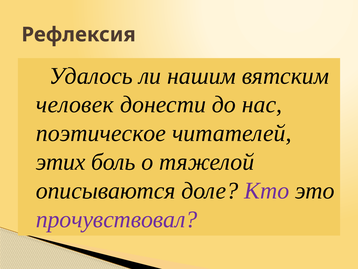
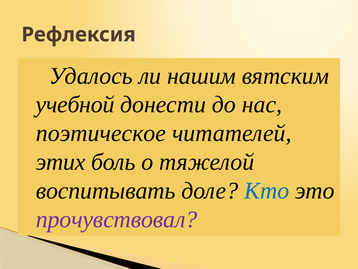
человек: человек -> учебной (75, 104)
описываются: описываются -> воспитывать (106, 190)
Кто colour: purple -> blue (267, 190)
